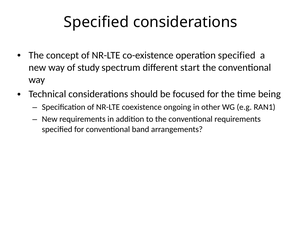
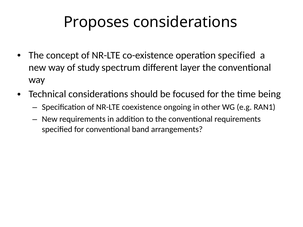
Specified: Specified -> Proposes (96, 22)
start: start -> layer (190, 68)
